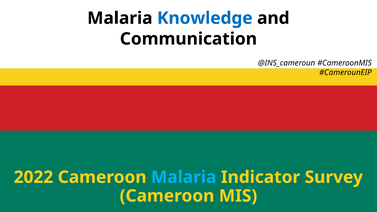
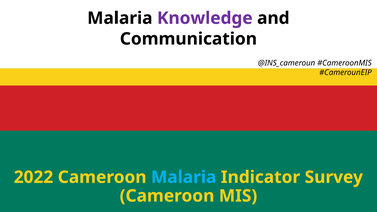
Knowledge colour: blue -> purple (205, 18)
